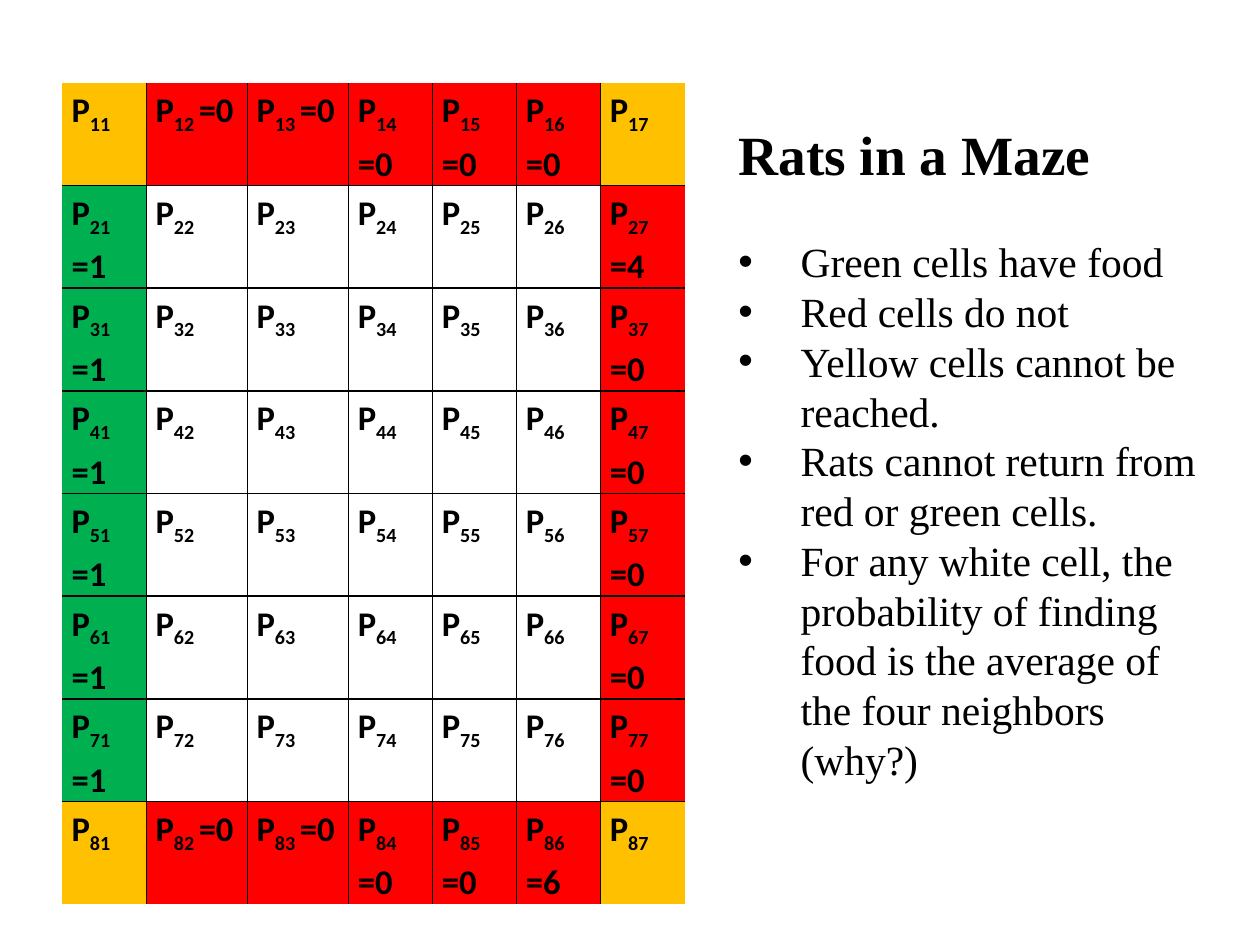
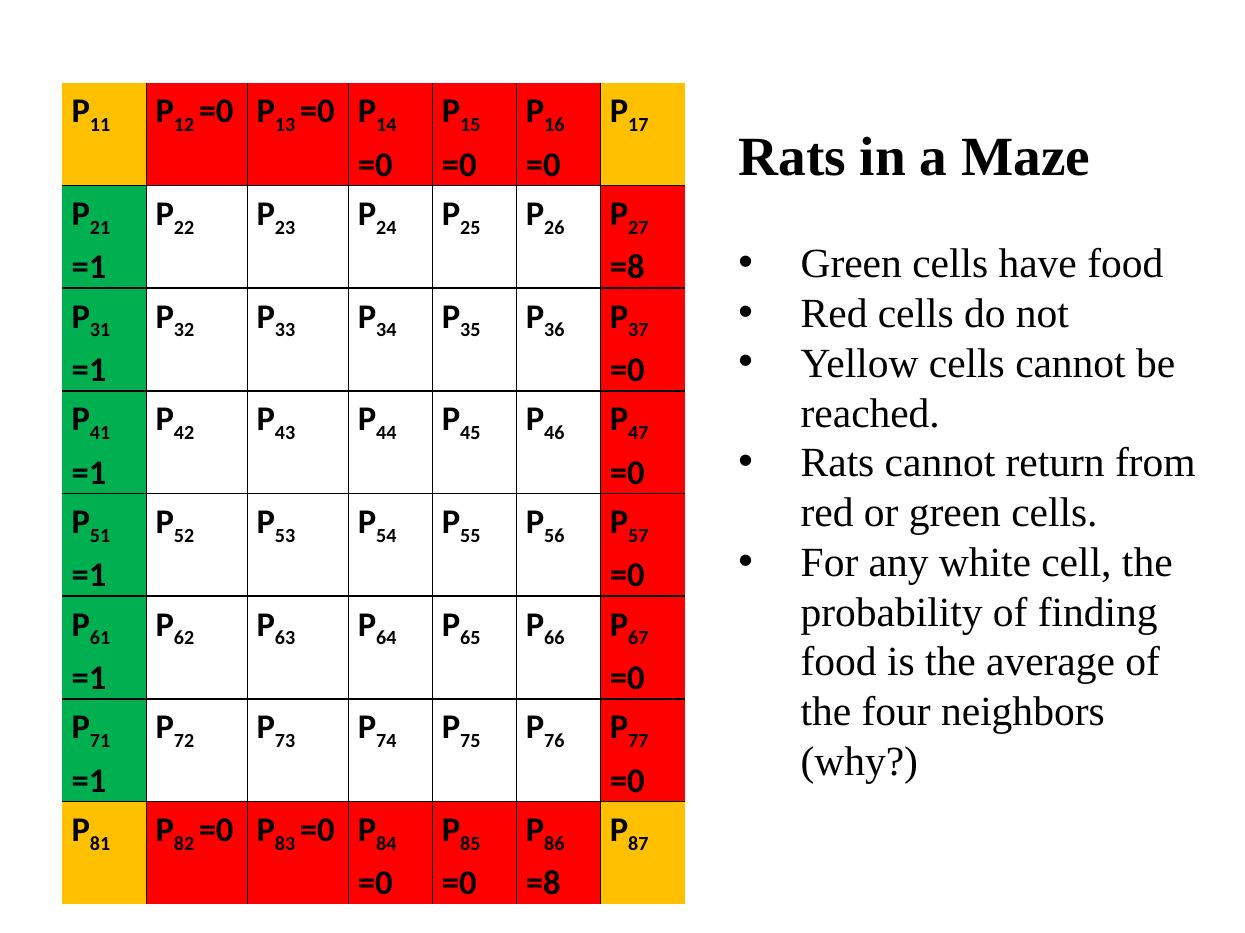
=4: =4 -> =8 (627, 268)
=6: =6 -> =8 (543, 884)
